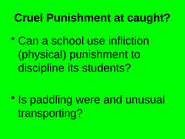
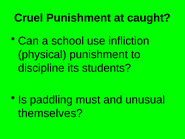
were: were -> must (88, 100)
transporting: transporting -> themselves (50, 113)
